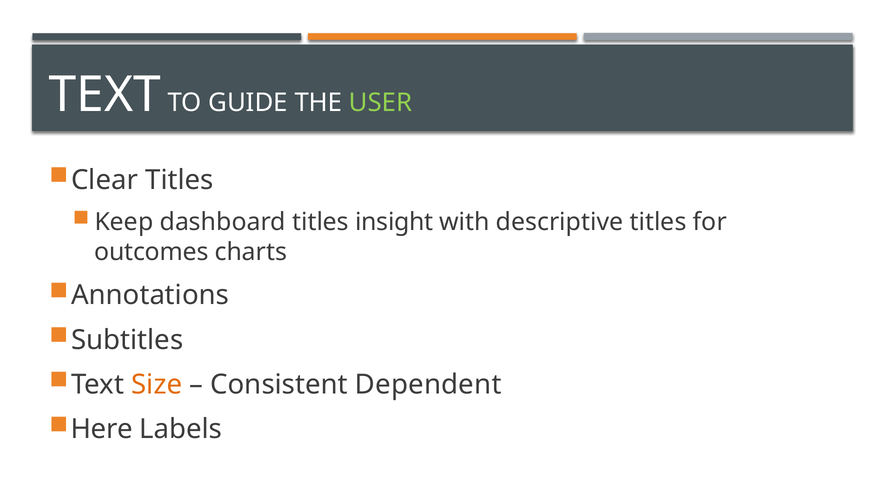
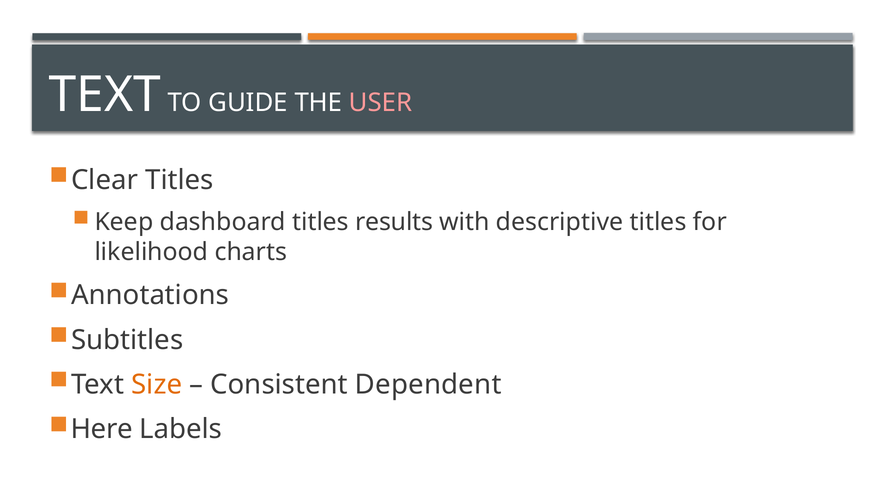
USER colour: light green -> pink (381, 103)
insight: insight -> results (394, 222)
outcomes: outcomes -> likelihood (151, 252)
